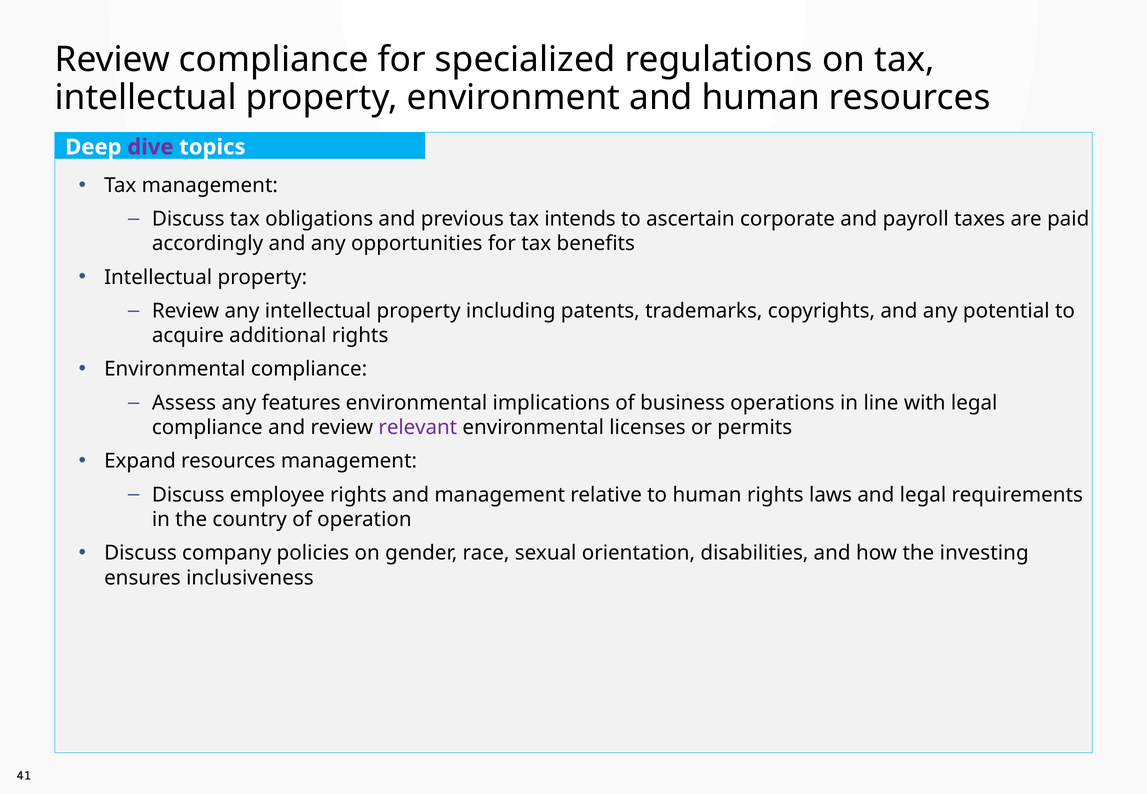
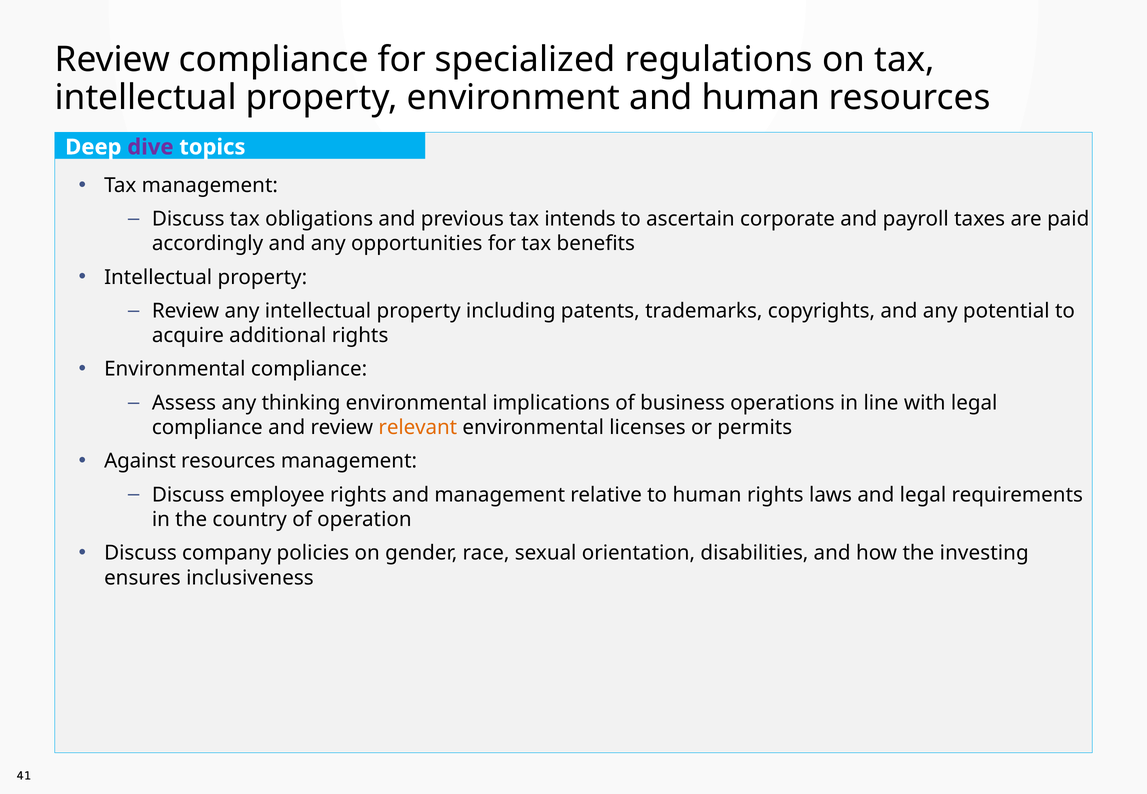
features: features -> thinking (301, 403)
relevant colour: purple -> orange (418, 428)
Expand: Expand -> Against (140, 461)
